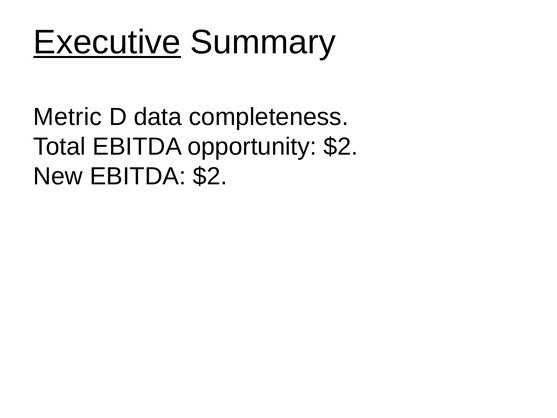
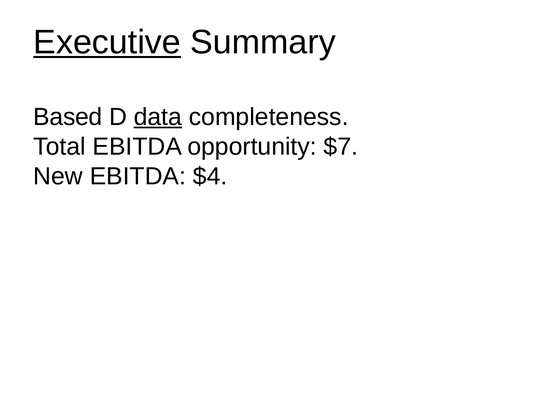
Metric: Metric -> Based (68, 117)
data underline: none -> present (158, 117)
opportunity $2: $2 -> $7 (341, 147)
EBITDA $2: $2 -> $4 (210, 176)
